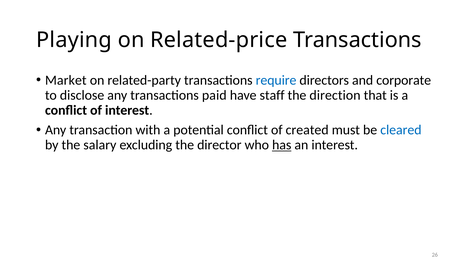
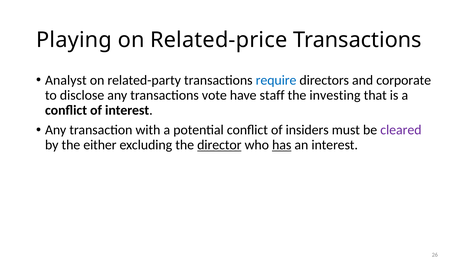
Market: Market -> Analyst (66, 80)
paid: paid -> vote (214, 95)
direction: direction -> investing (335, 95)
created: created -> insiders (307, 130)
cleared colour: blue -> purple (401, 130)
salary: salary -> either (100, 145)
director underline: none -> present (219, 145)
